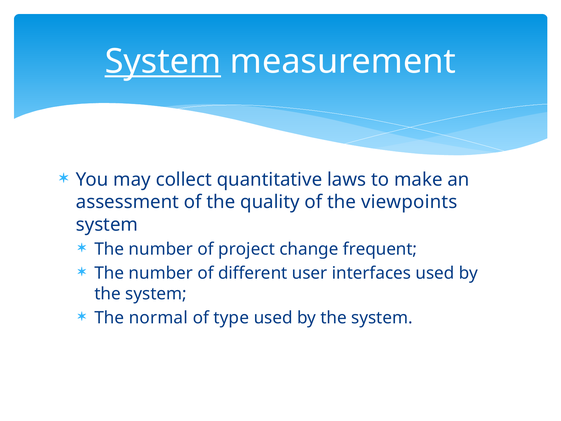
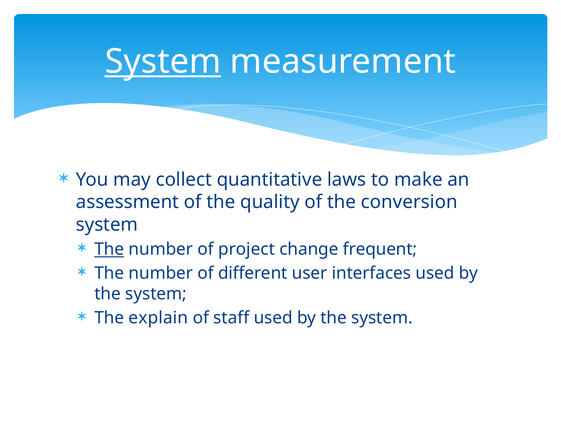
viewpoints: viewpoints -> conversion (409, 202)
The underline: none -> present (109, 249)
normal: normal -> explain (158, 318)
type: type -> staff (231, 318)
